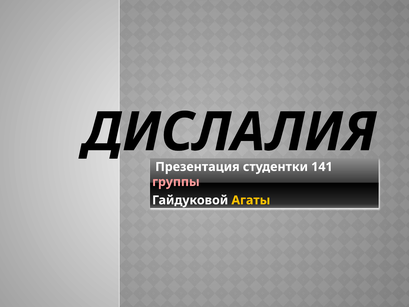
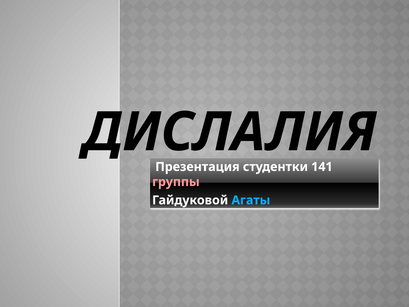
Агаты colour: yellow -> light blue (251, 200)
